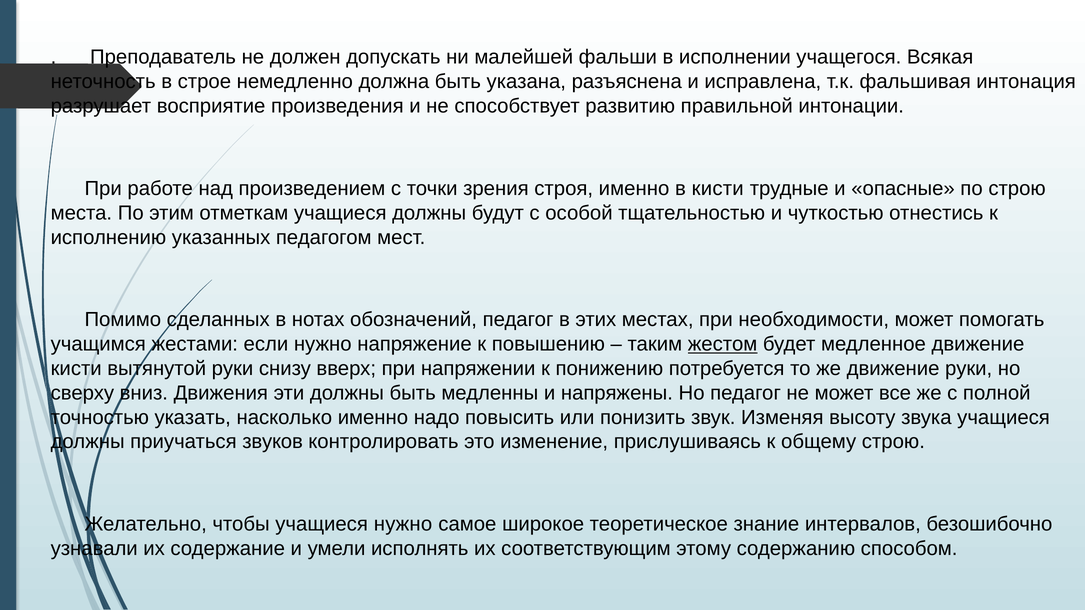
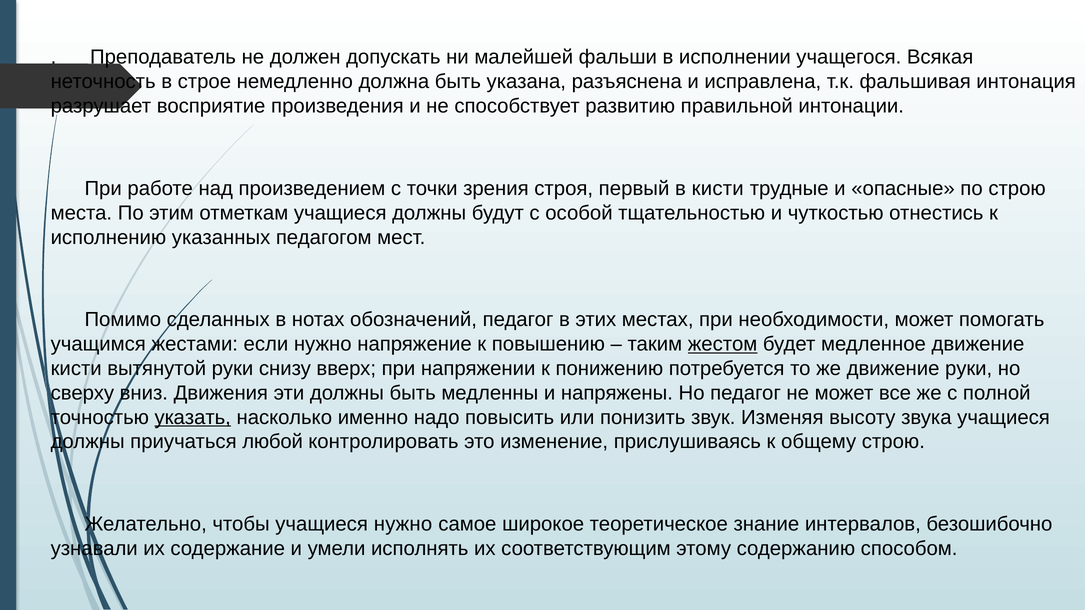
строя именно: именно -> первый (634, 189)
указать underline: none -> present (193, 418)
звуков: звуков -> любой (273, 442)
